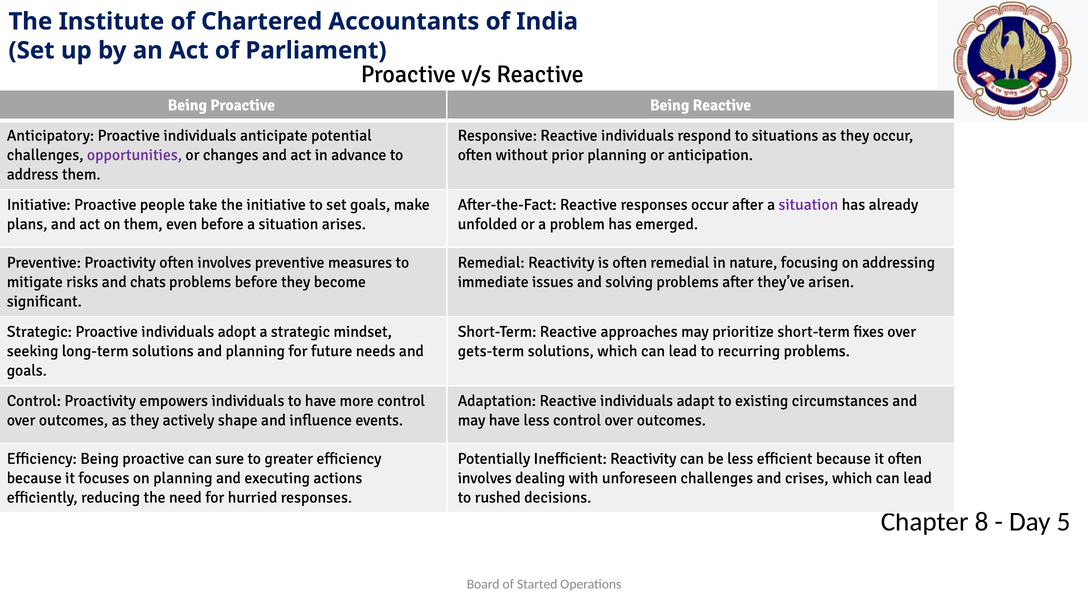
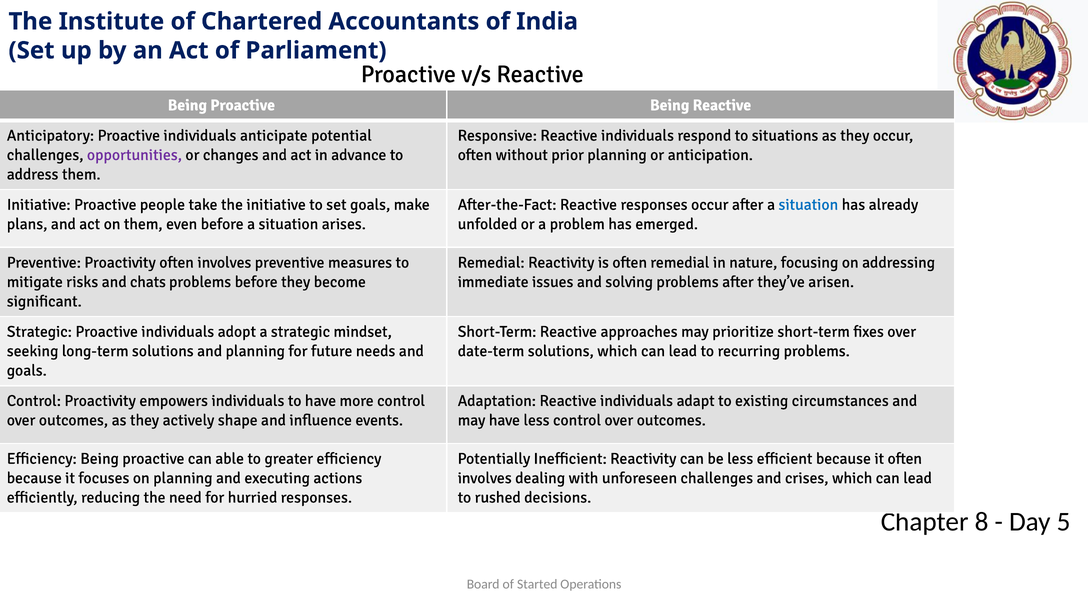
situation colour: purple -> blue (808, 205)
gets-term: gets-term -> date-term (491, 351)
sure: sure -> able (230, 459)
